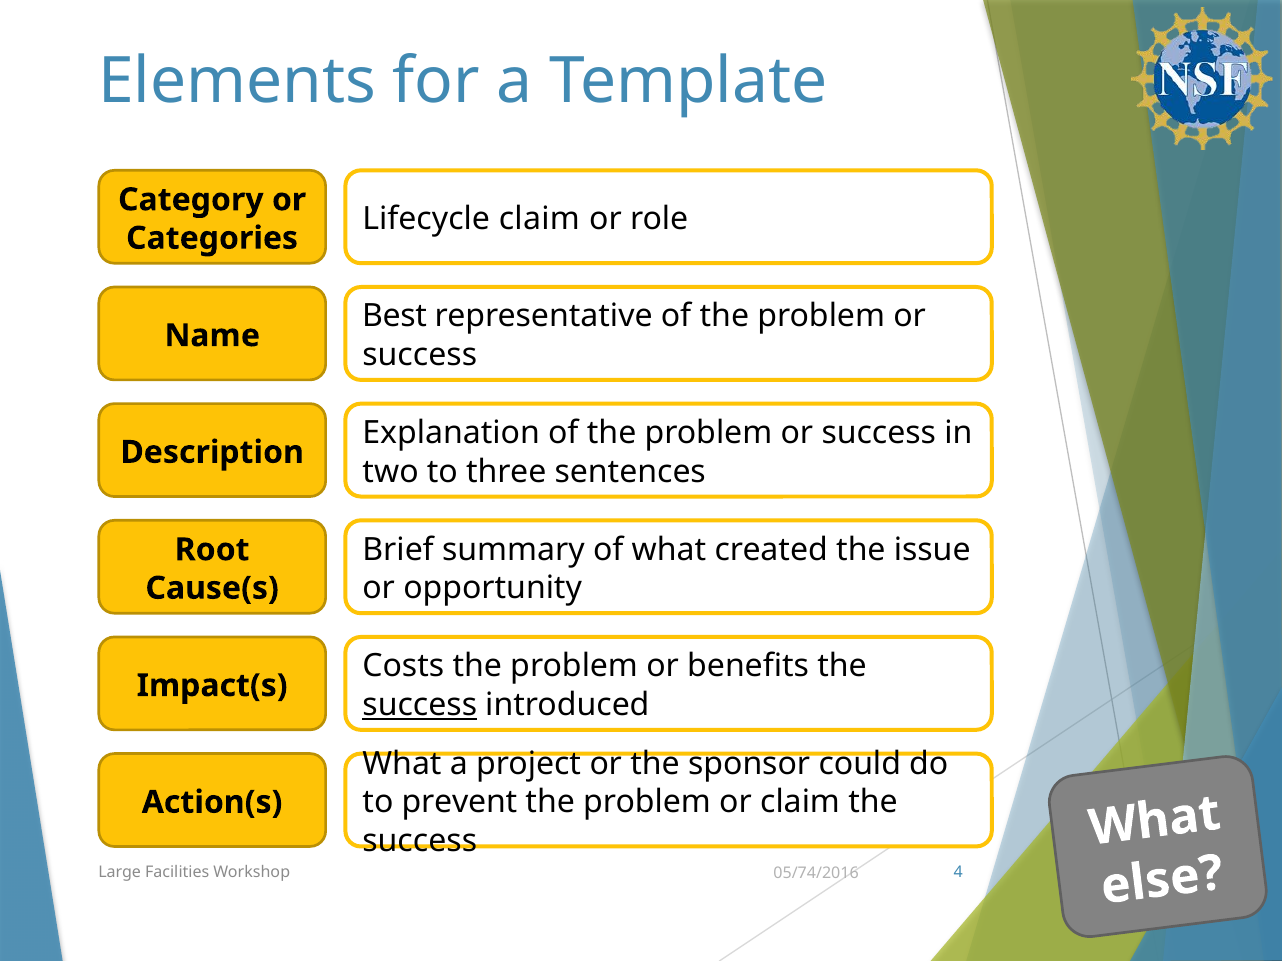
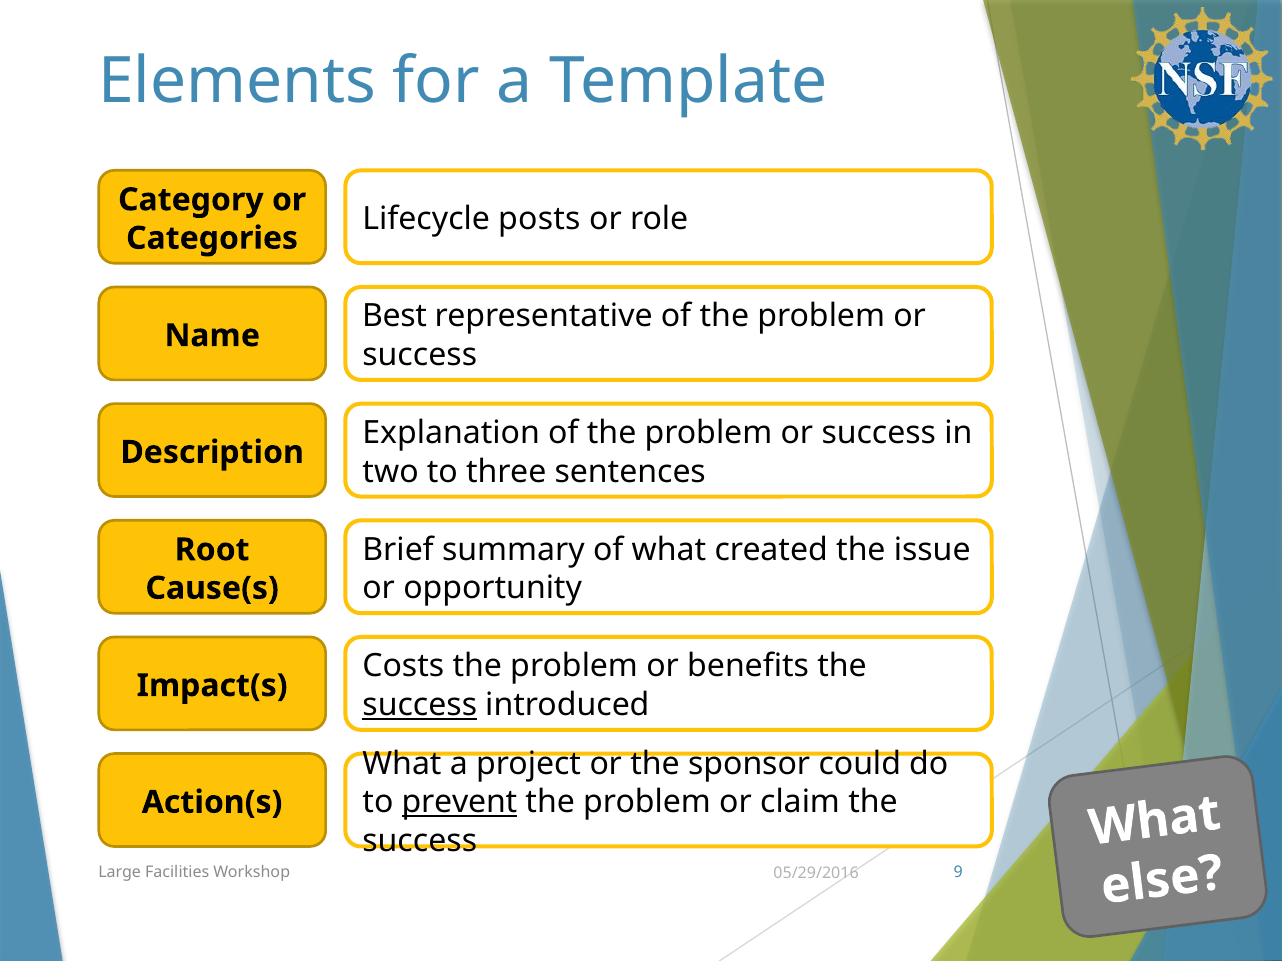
Lifecycle claim: claim -> posts (539, 219)
prevent underline: none -> present (459, 803)
4: 4 -> 9 (958, 872)
05/74/2016: 05/74/2016 -> 05/29/2016 (816, 874)
